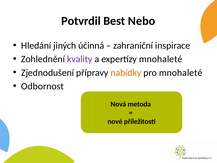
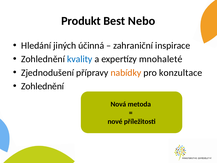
Potvrdil: Potvrdil -> Produkt (81, 21)
kvality colour: purple -> blue (80, 59)
pro mnohaleté: mnohaleté -> konzultace (181, 73)
Odbornost: Odbornost -> Zohlednění (43, 86)
